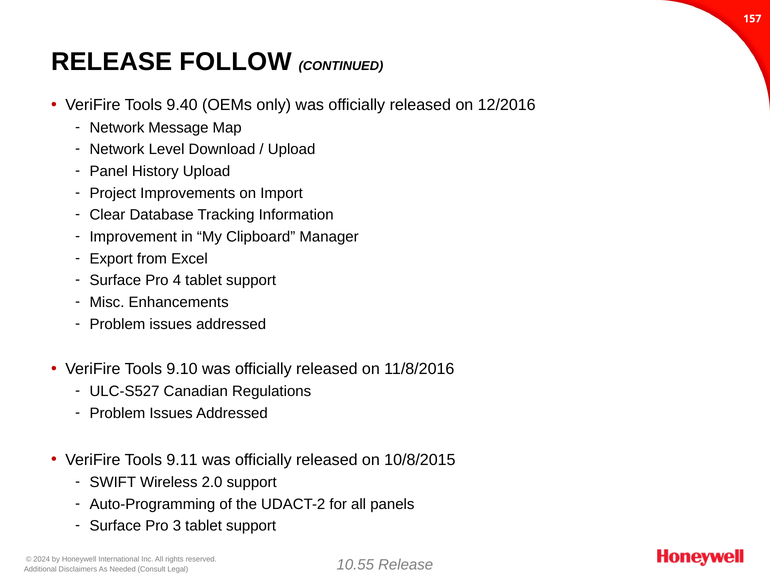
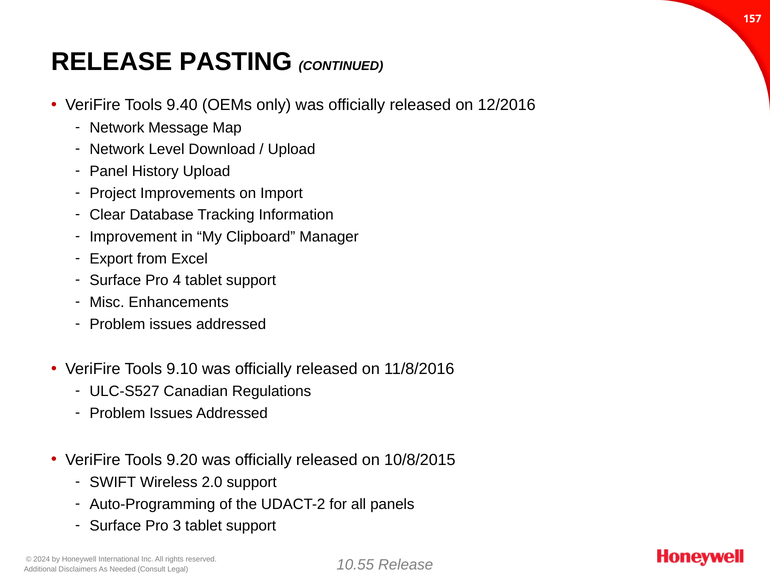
FOLLOW: FOLLOW -> PASTING (236, 62)
9.11: 9.11 -> 9.20 (182, 459)
